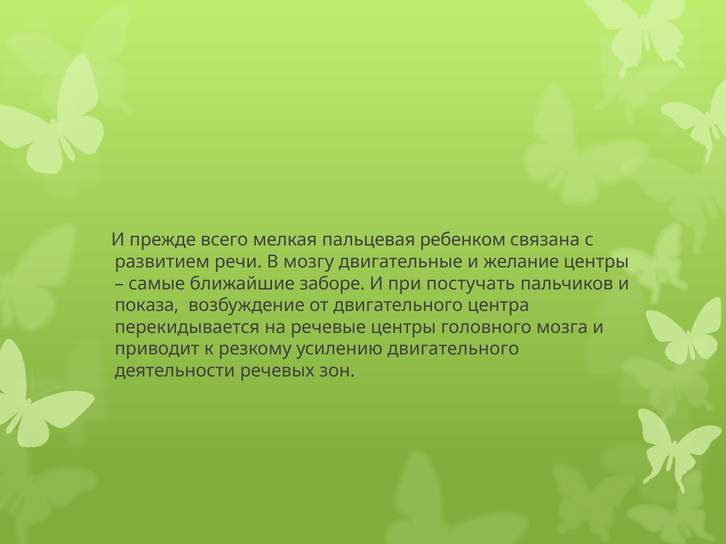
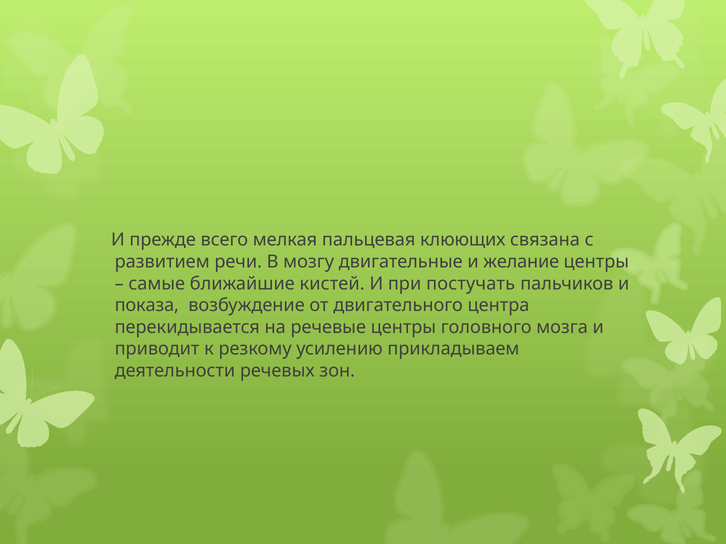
ребенком: ребенком -> клюющих (463, 240)
заборе: заборе -> кистей (332, 284)
усилению двигательного: двигательного -> прикладываем (453, 349)
